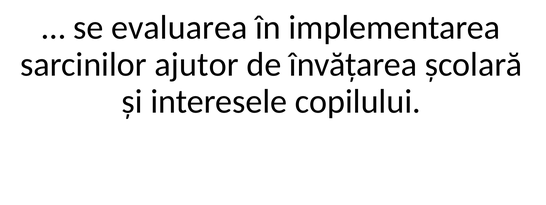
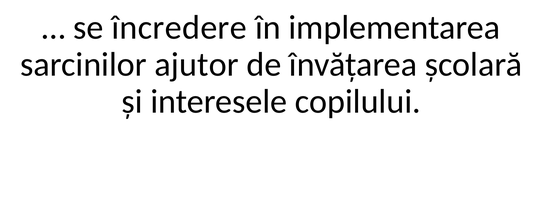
evaluarea: evaluarea -> încredere (179, 28)
